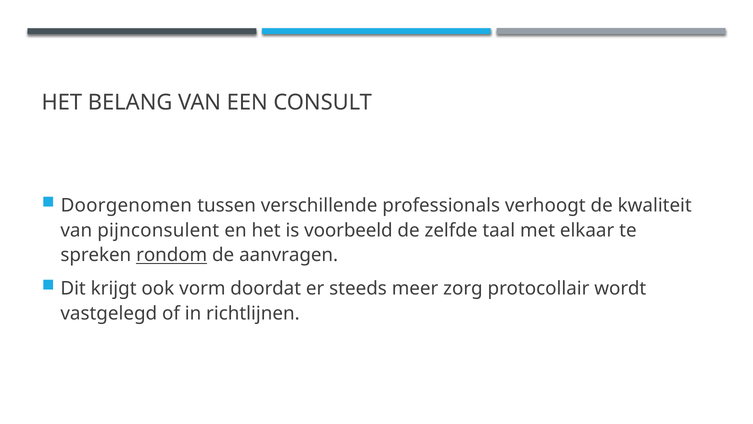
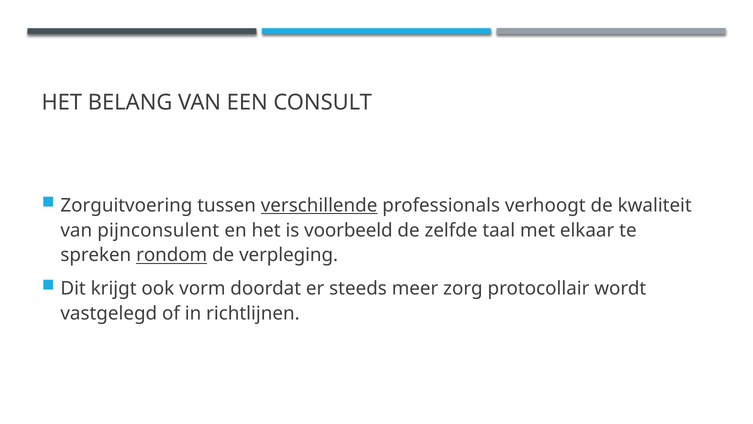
Doorgenomen: Doorgenomen -> Zorguitvoering (126, 205)
verschillende underline: none -> present (319, 205)
aanvragen: aanvragen -> verpleging (289, 255)
